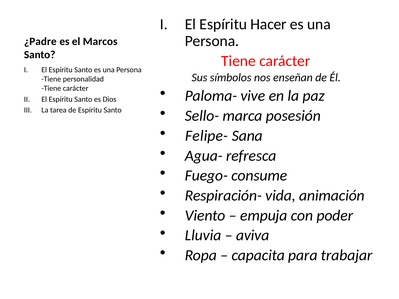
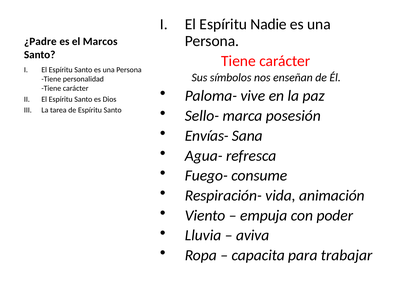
Hacer: Hacer -> Nadie (269, 24)
Felipe-: Felipe- -> Envías- (207, 136)
